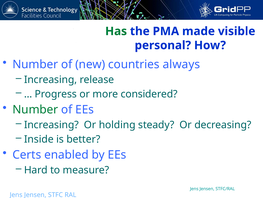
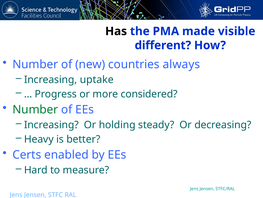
Has colour: green -> black (116, 31)
personal: personal -> different (163, 45)
release: release -> uptake (97, 79)
Inside: Inside -> Heavy (39, 139)
